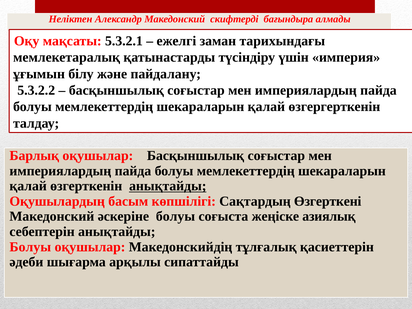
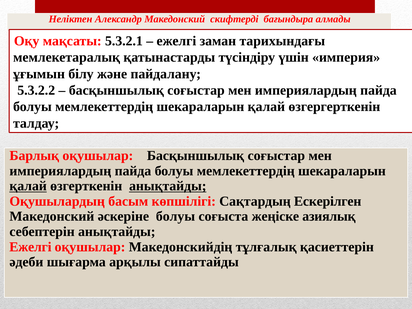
қалай underline: none -> present (28, 186)
Өзгерткені: Өзгерткені -> Ескерілген (328, 201)
Болуы: Болуы -> Ежелгі (30, 247)
